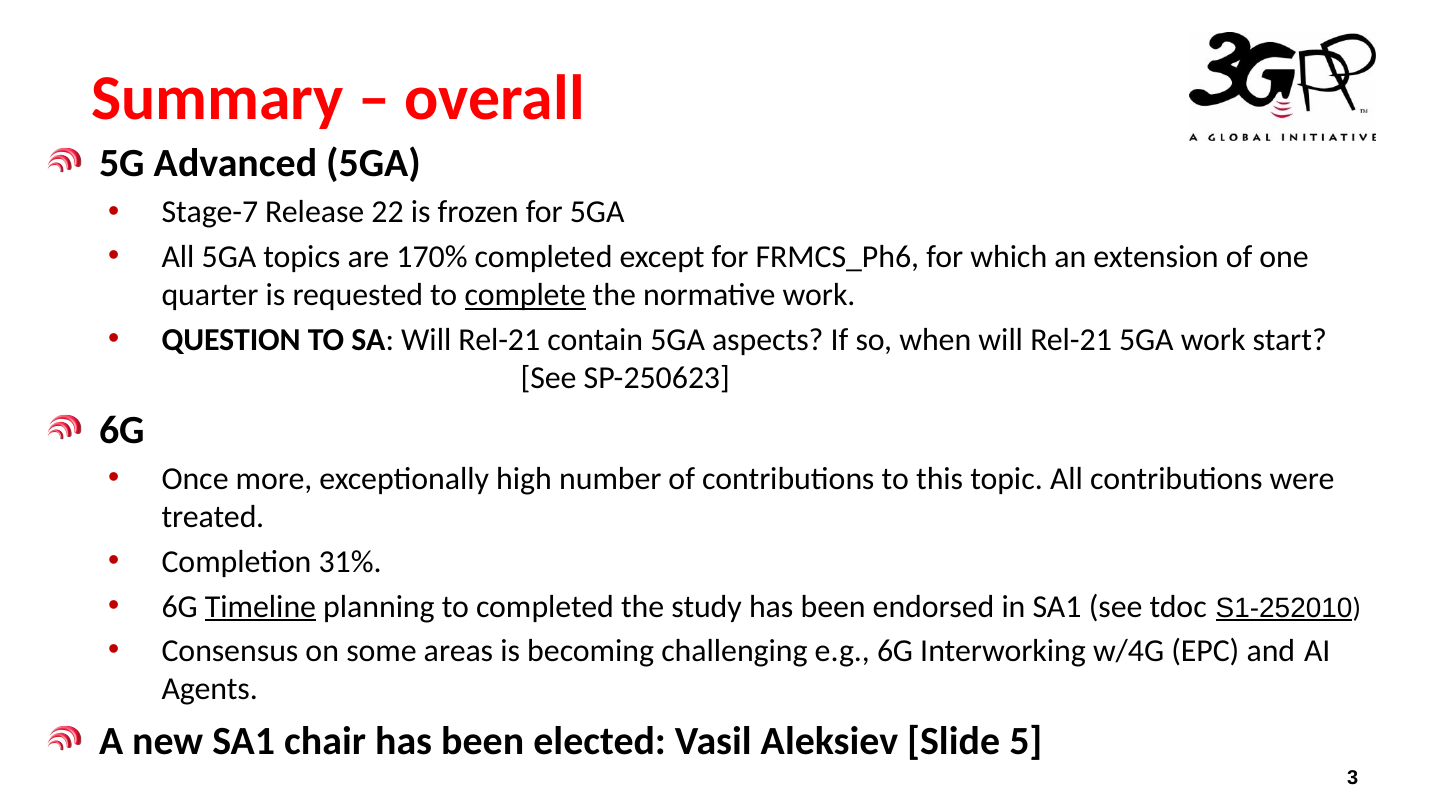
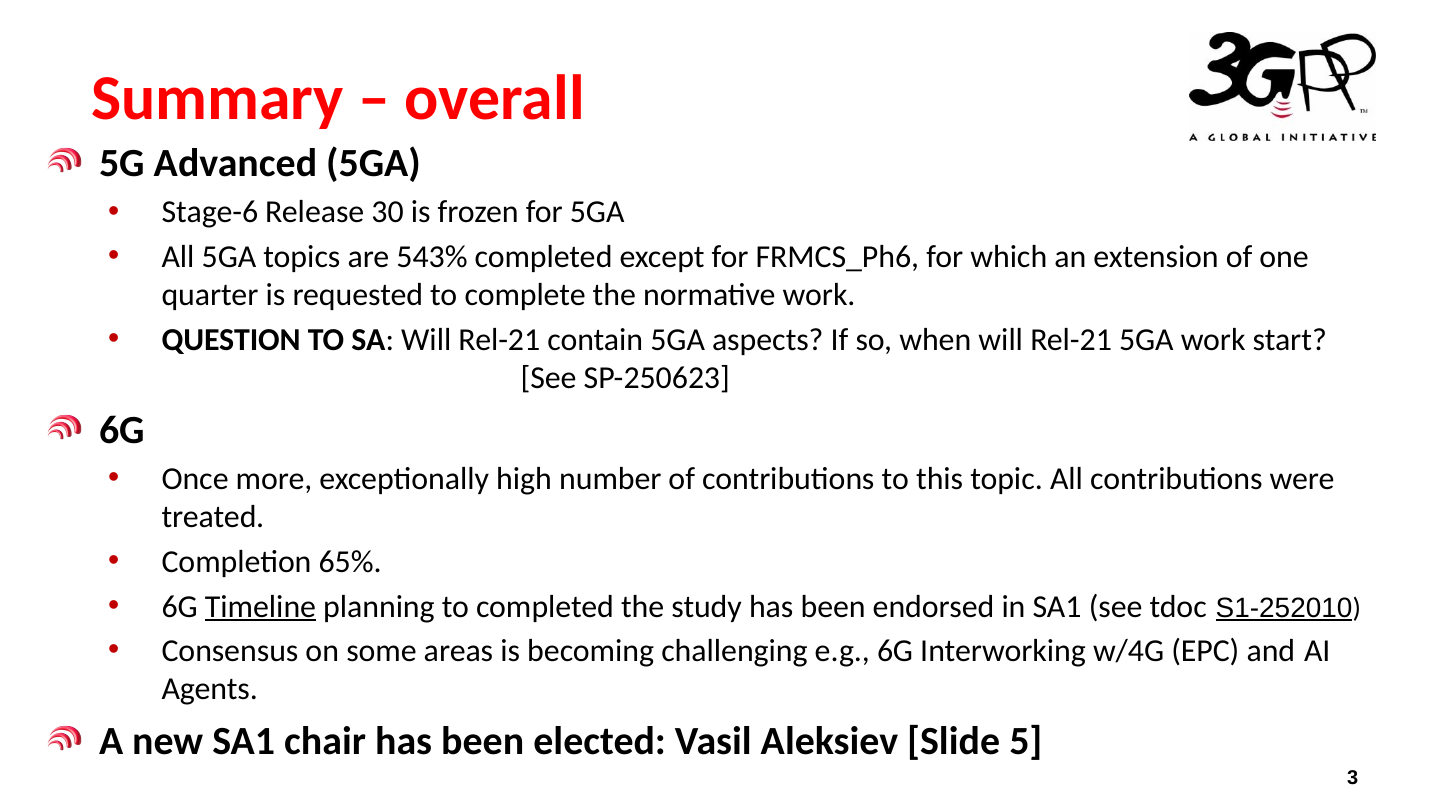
Stage-7: Stage-7 -> Stage-6 (210, 212)
22: 22 -> 30 (388, 212)
170%: 170% -> 543% (432, 257)
complete underline: present -> none (525, 295)
31%: 31% -> 65% (350, 562)
